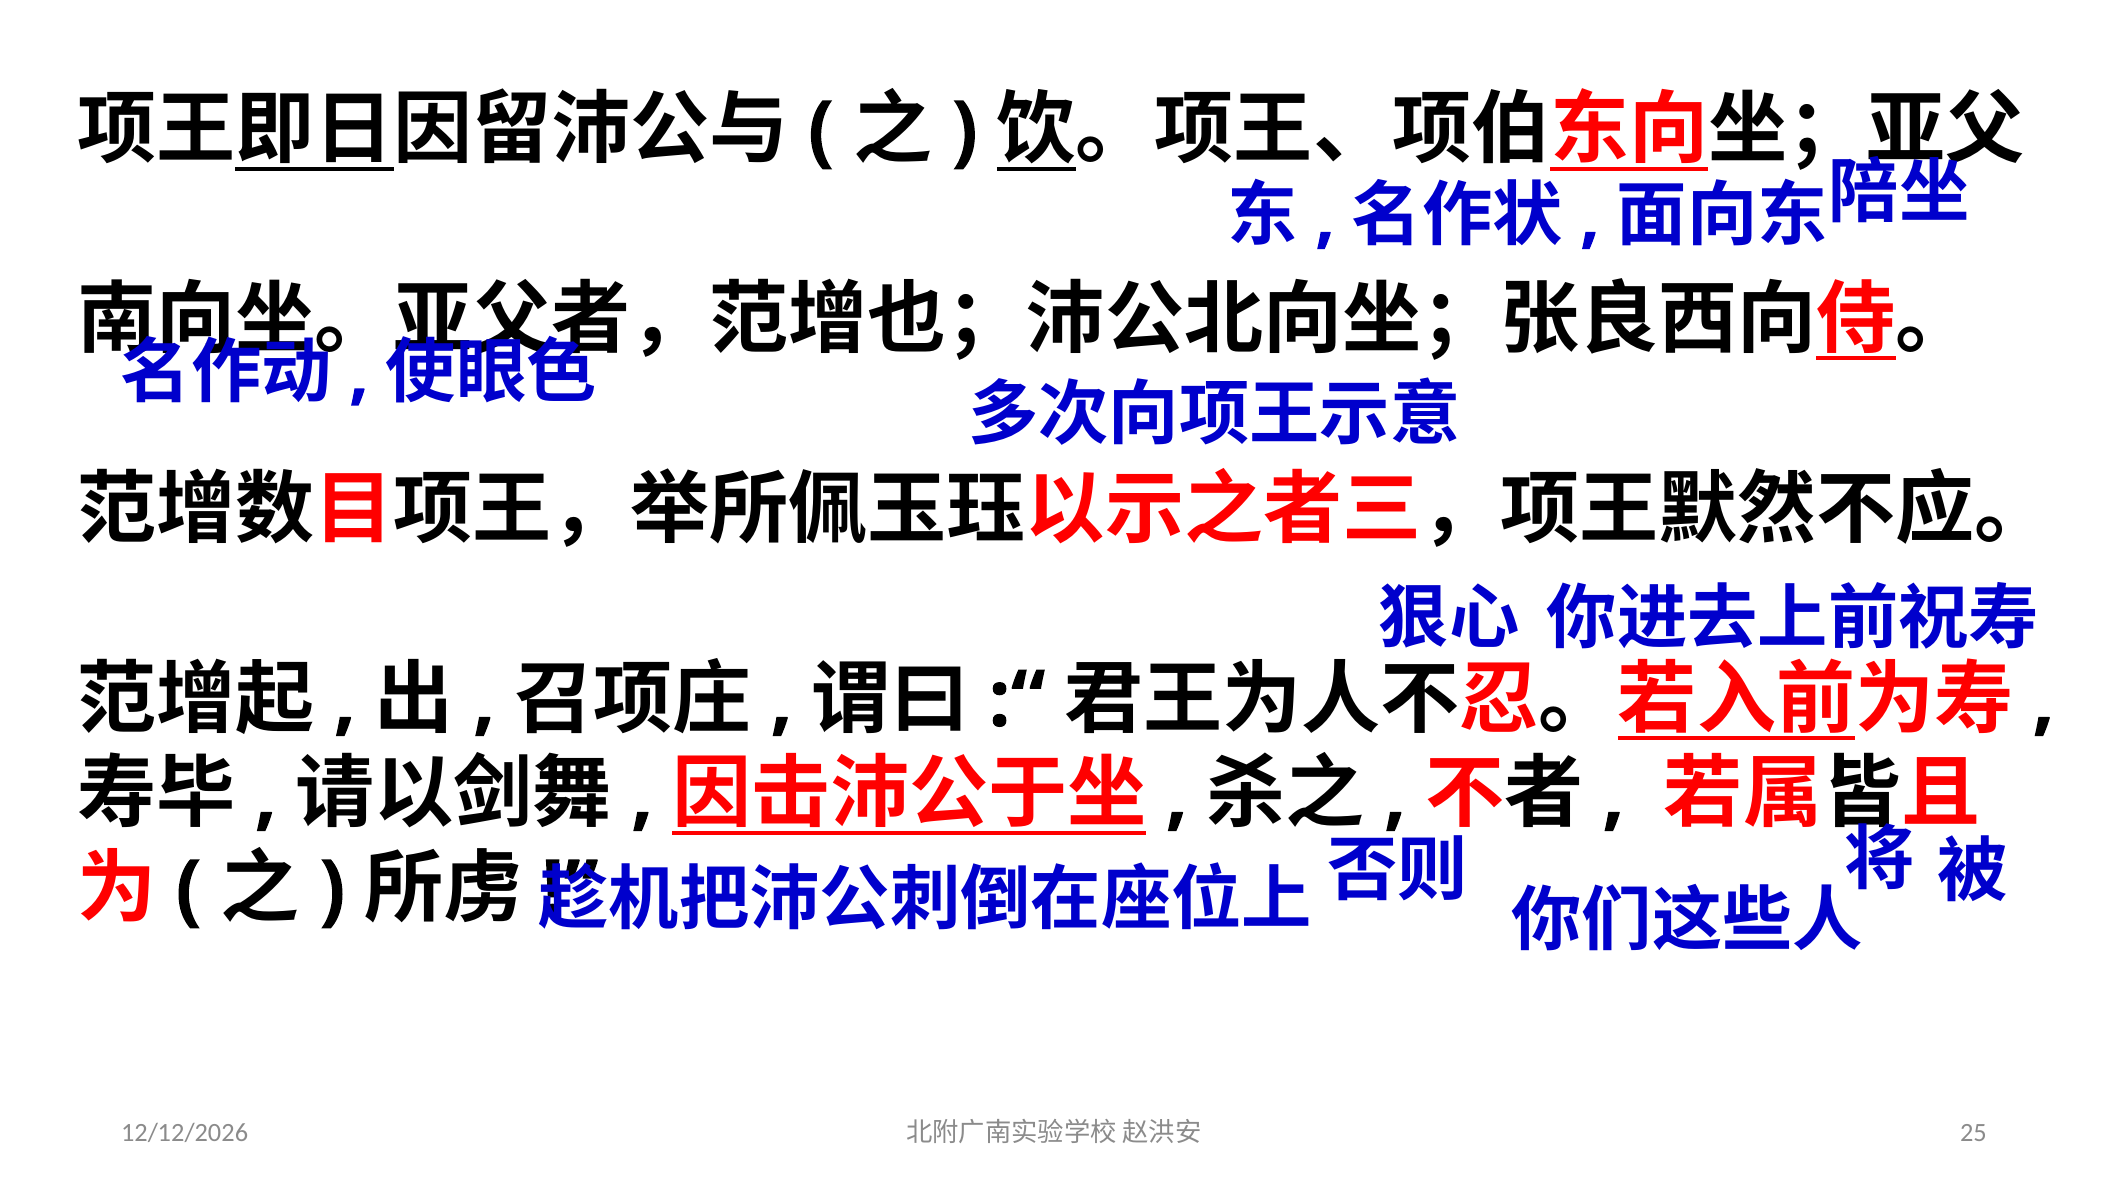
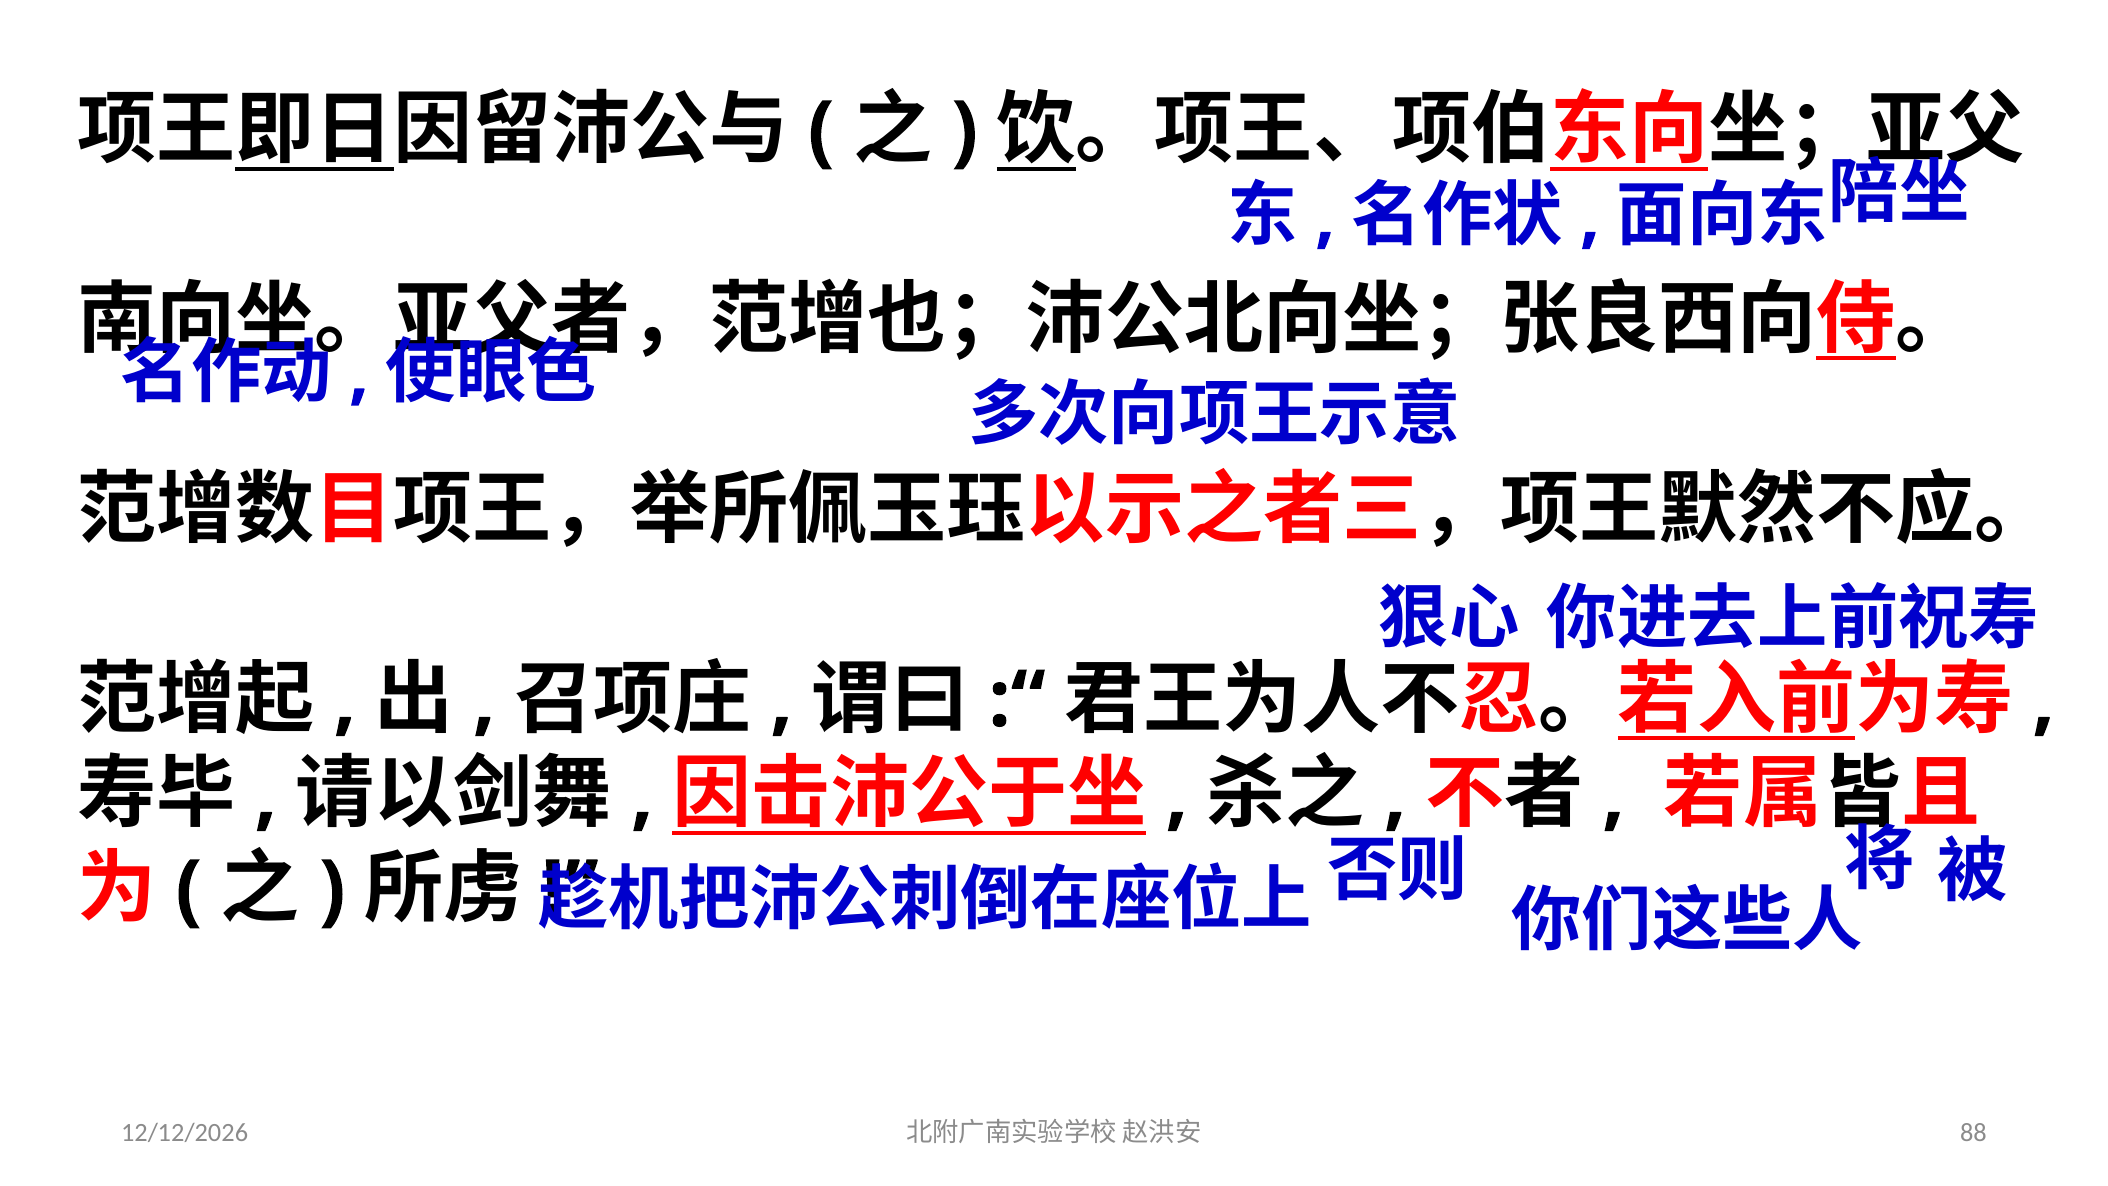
25: 25 -> 88 (1973, 1132)
